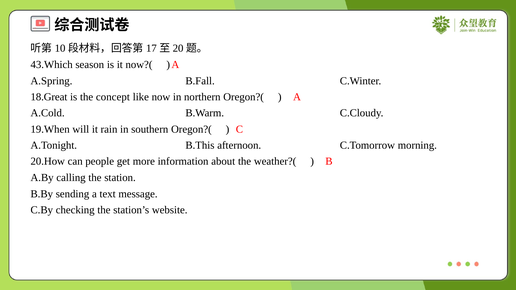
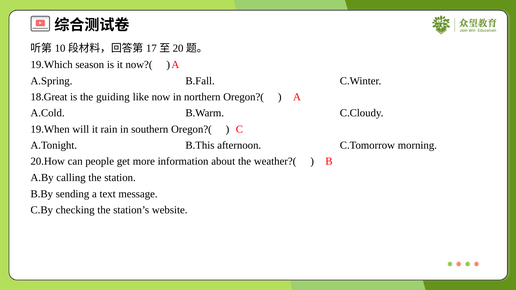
43.Which: 43.Which -> 19.Which (52, 65)
concept: concept -> guiding (113, 97)
